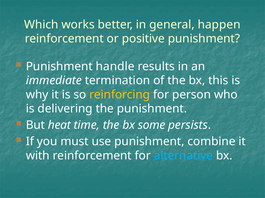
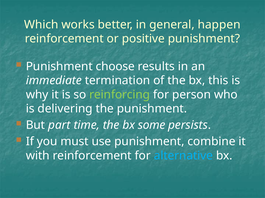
handle: handle -> choose (115, 67)
reinforcing colour: yellow -> light green (120, 95)
heat: heat -> part (59, 126)
